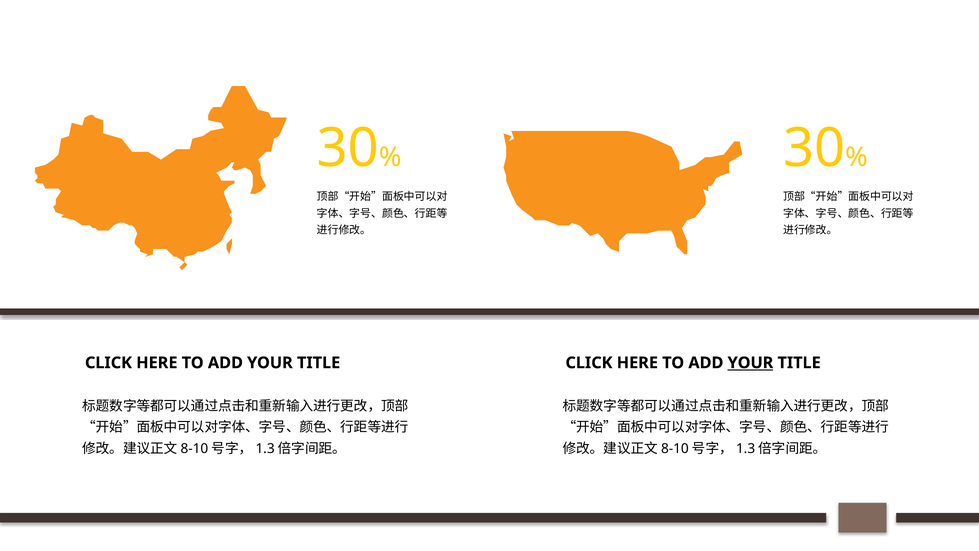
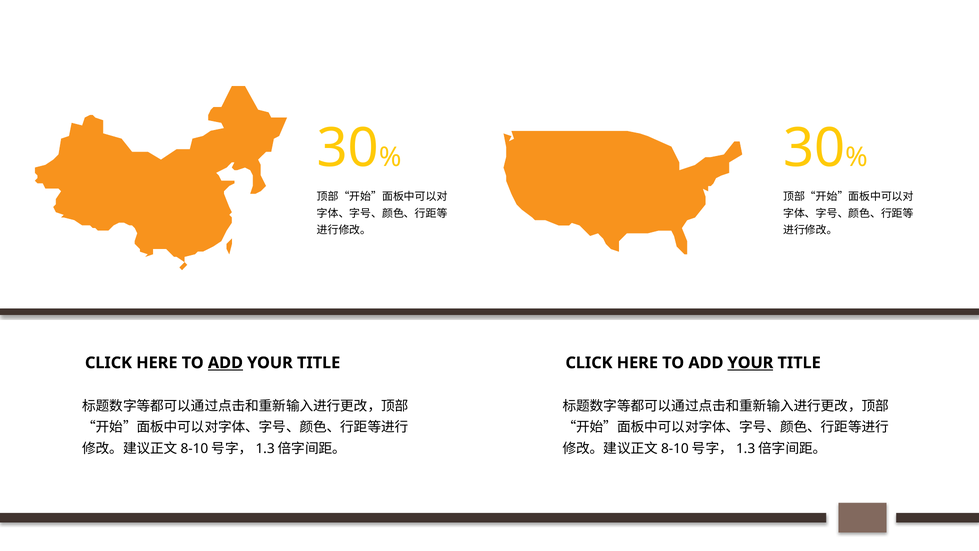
ADD underline: none -> present (225, 363)
